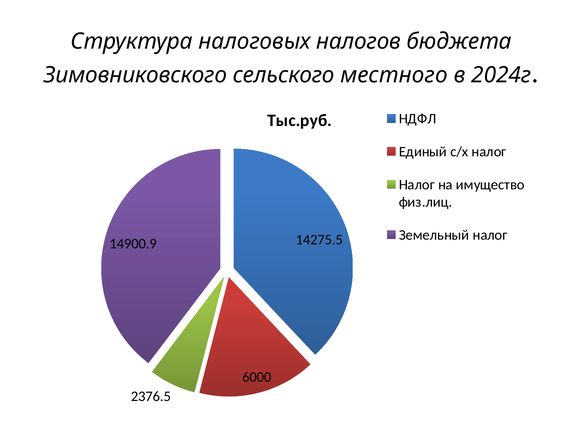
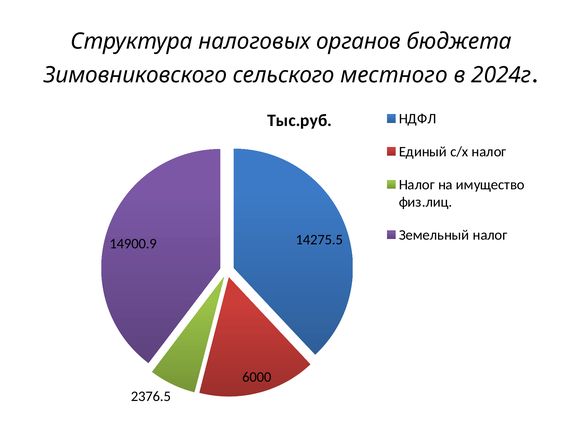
налогов: налогов -> органов (359, 41)
